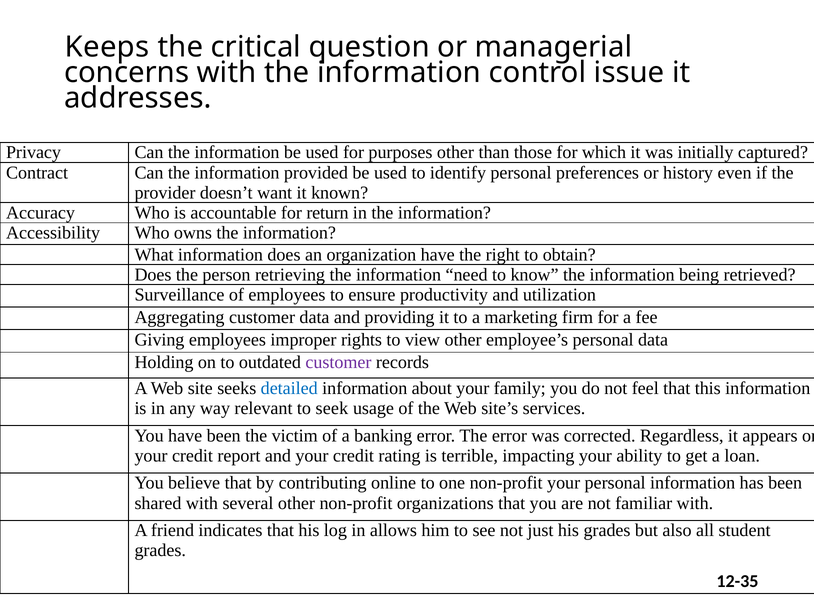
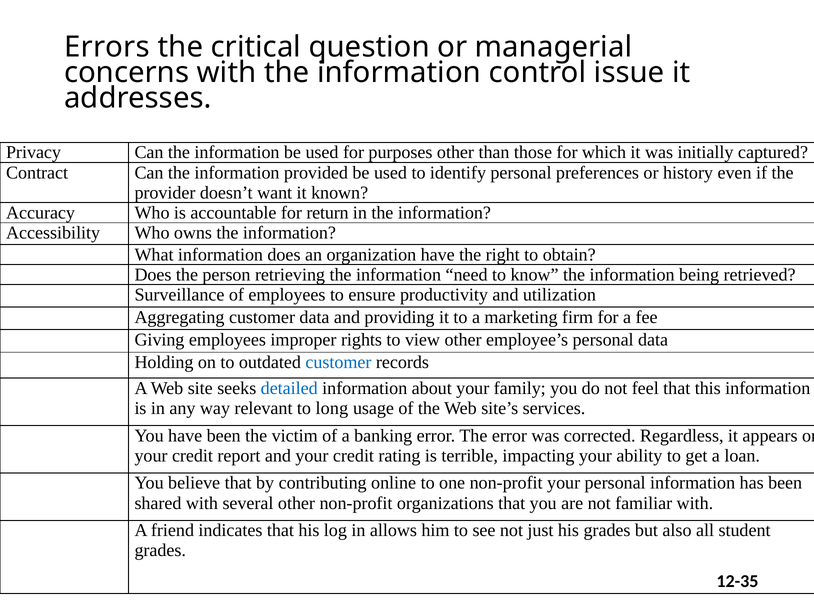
Keeps: Keeps -> Errors (107, 47)
customer colour: purple -> blue (338, 363)
seek: seek -> long (332, 409)
